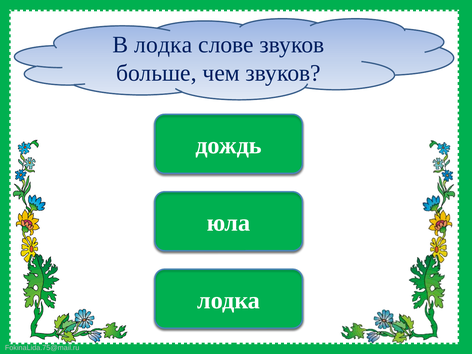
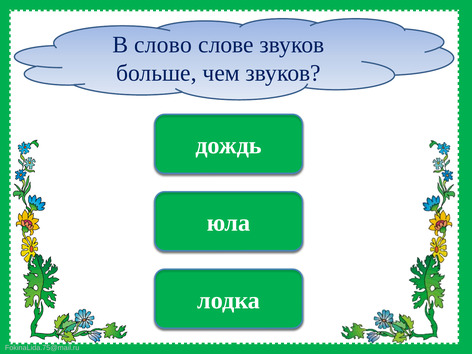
В лодка: лодка -> слово (163, 45)
